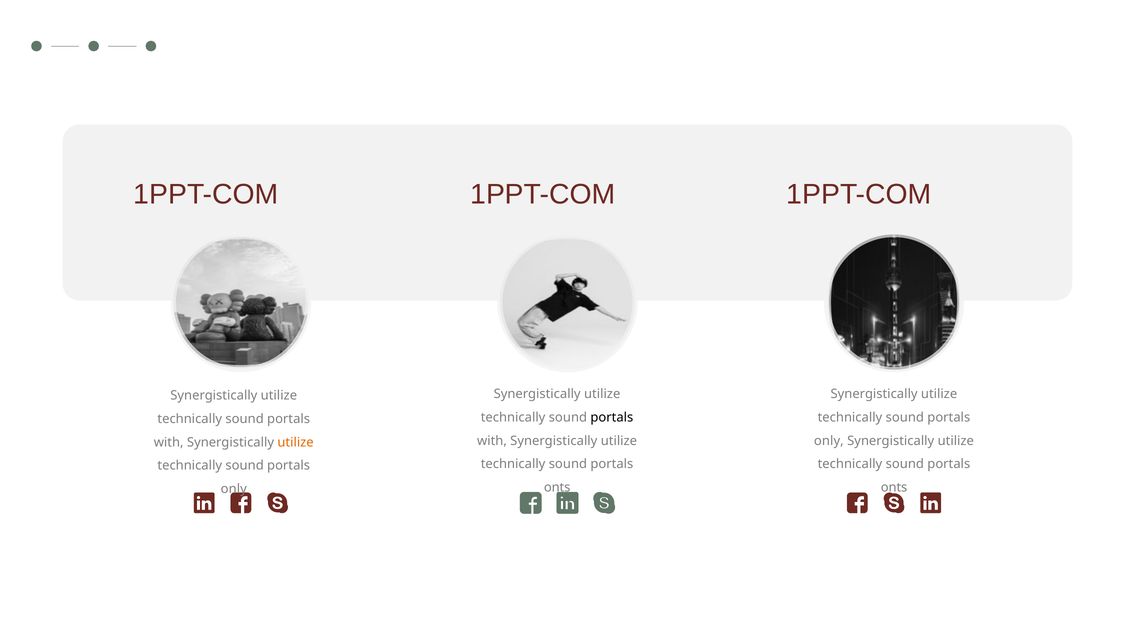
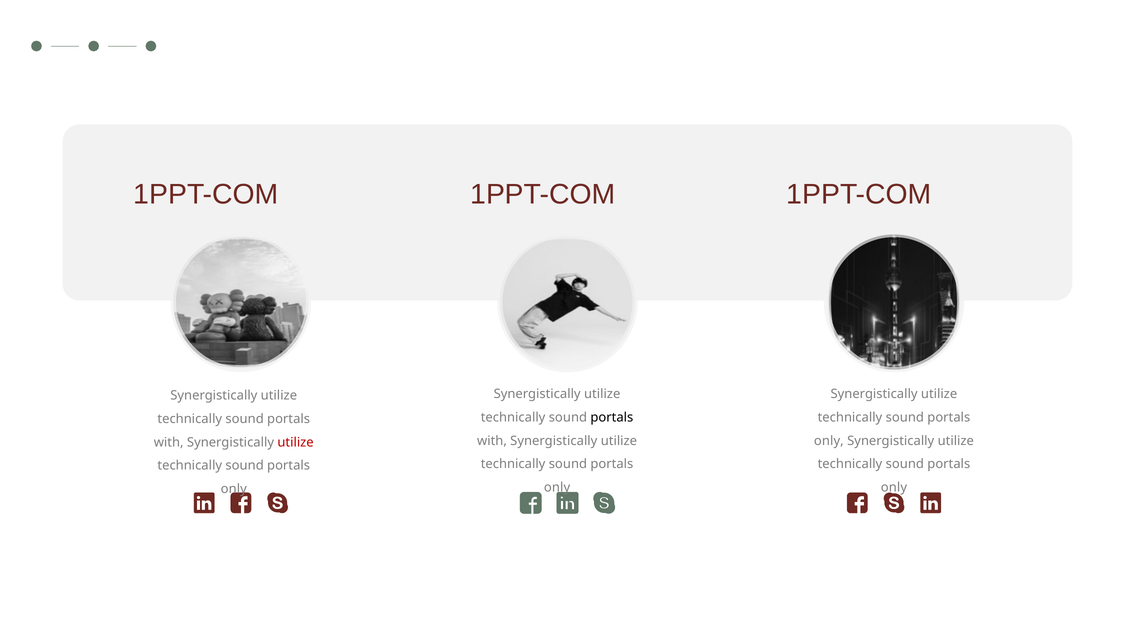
utilize colour: orange -> red (296, 443)
onts: onts -> only (557, 488)
onts: onts -> only (894, 488)
